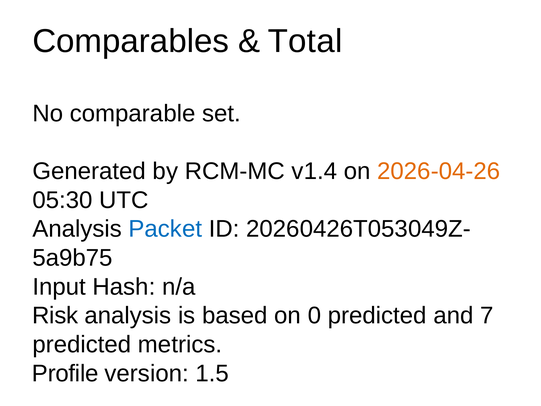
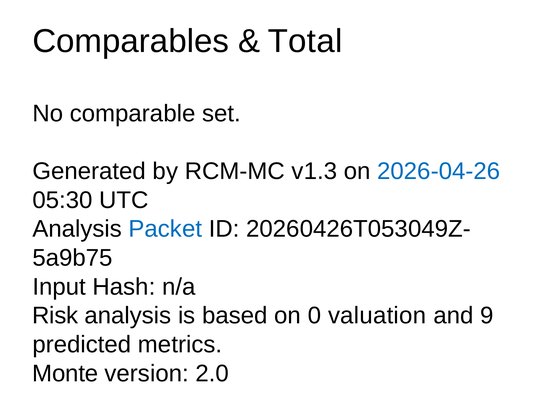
v1.4: v1.4 -> v1.3 (314, 171)
2026-04-26 colour: orange -> blue (439, 171)
0 predicted: predicted -> valuation (377, 315)
7: 7 -> 9 (487, 315)
Profile: Profile -> Monte (65, 373)
1.5: 1.5 -> 2.0 (212, 373)
